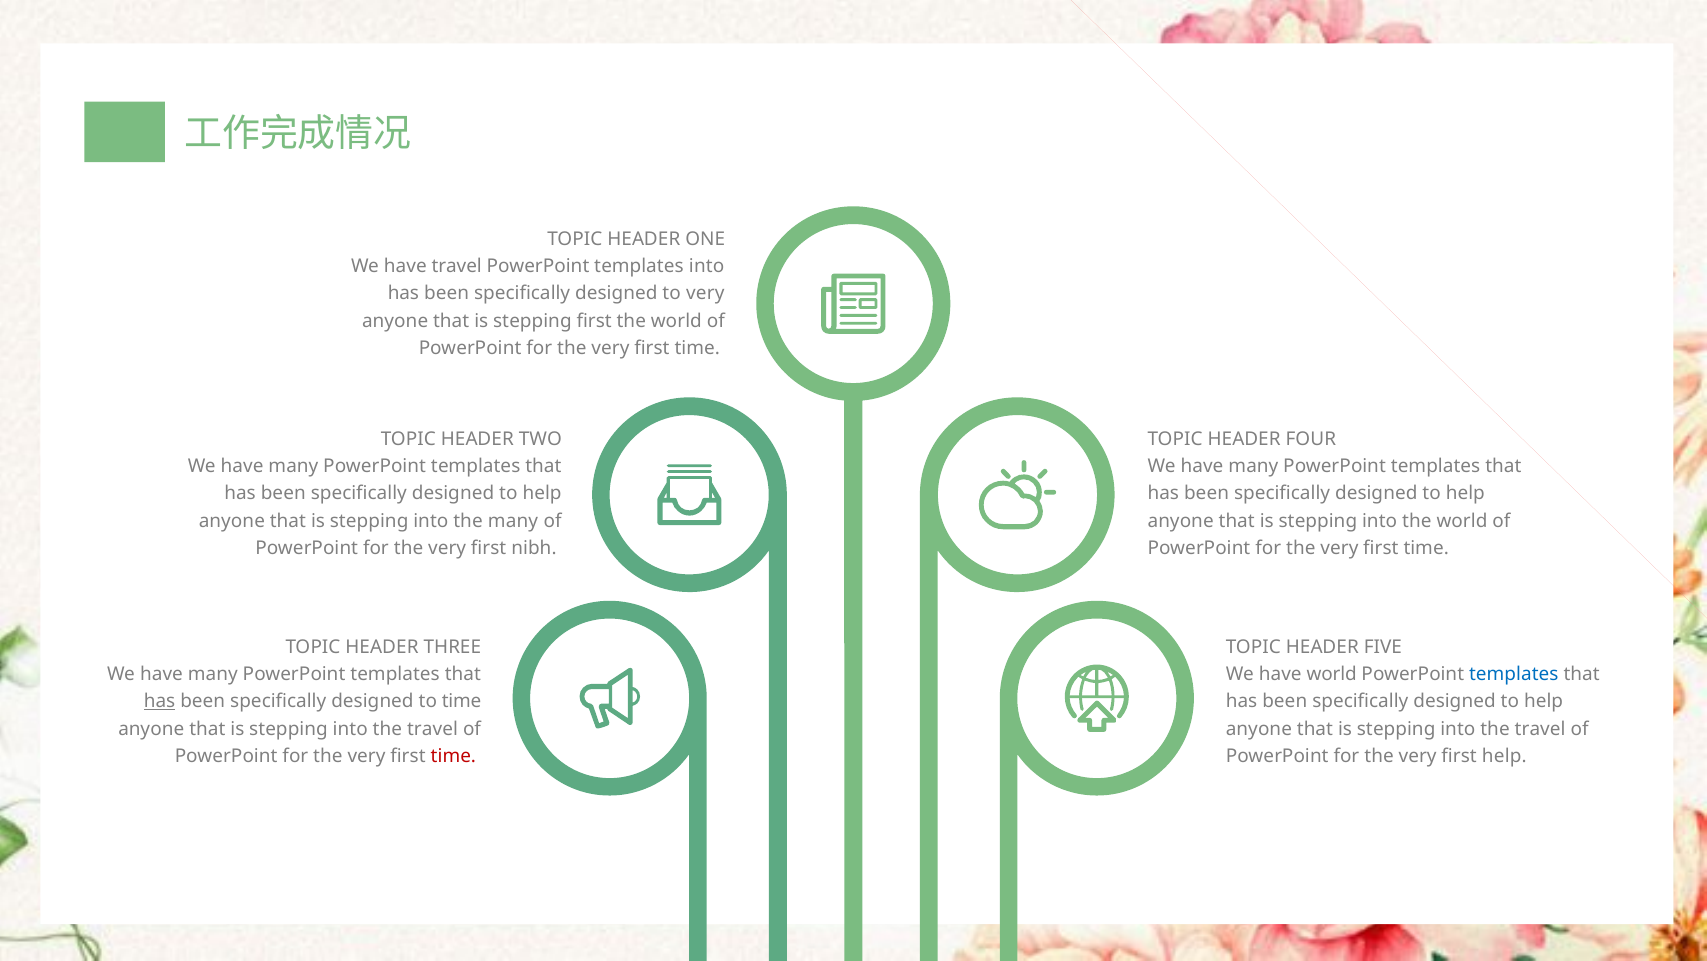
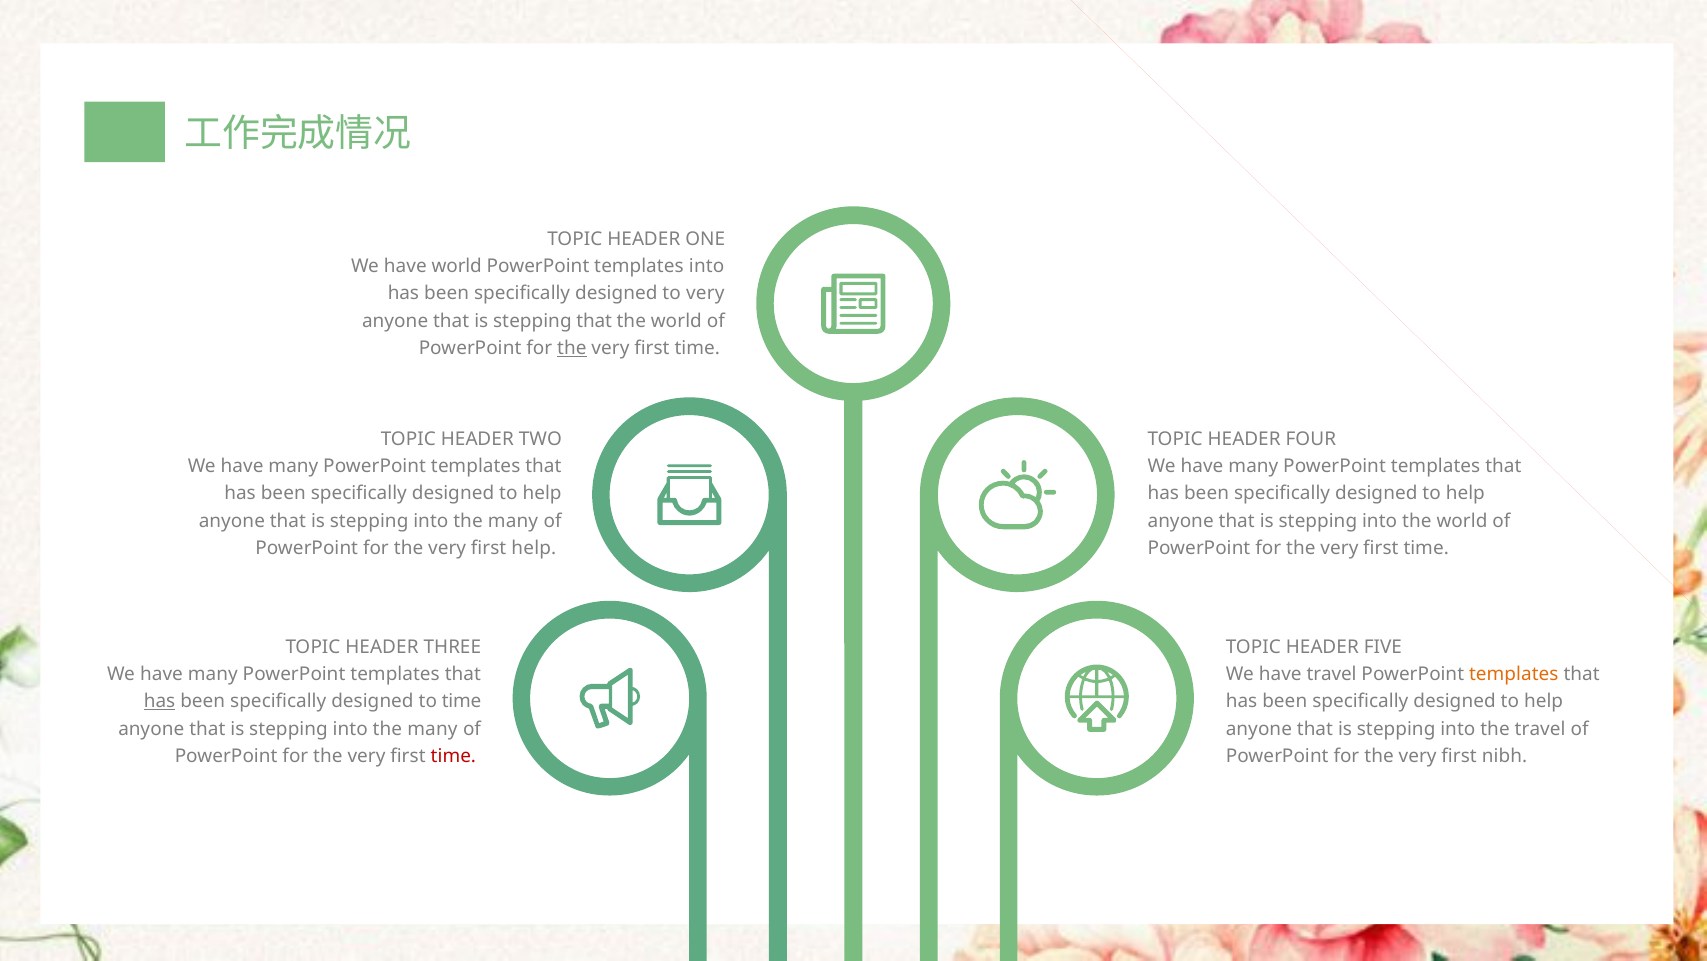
have travel: travel -> world (457, 266)
stepping first: first -> that (594, 321)
the underline: none -> present (572, 348)
first nibh: nibh -> help (534, 548)
have world: world -> travel (1332, 674)
templates colour: blue -> orange (1514, 674)
travel: travel -> many (432, 728)
first help: help -> nibh (1504, 756)
